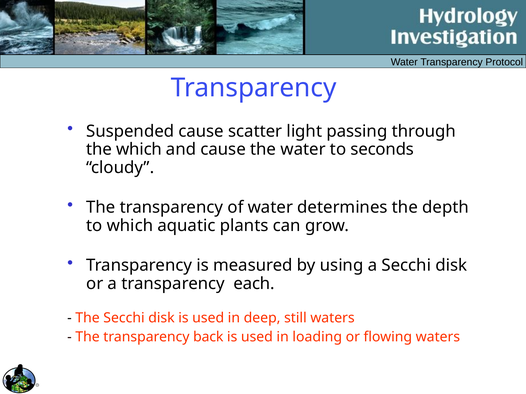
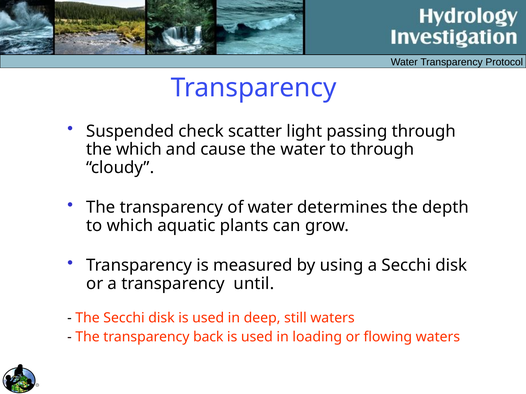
Suspended cause: cause -> check (201, 131)
to seconds: seconds -> through (382, 150)
each: each -> until (254, 284)
